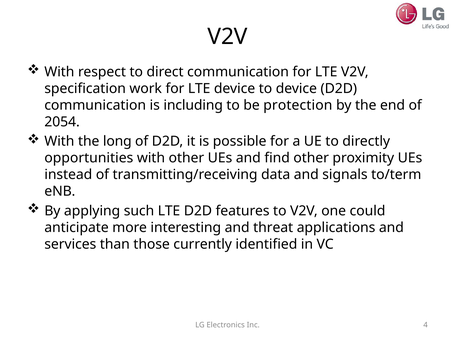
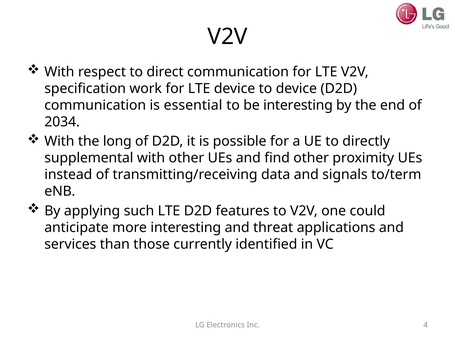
including: including -> essential (193, 105)
be protection: protection -> interesting (298, 105)
2054: 2054 -> 2034 (62, 122)
opportunities: opportunities -> supplemental (89, 158)
